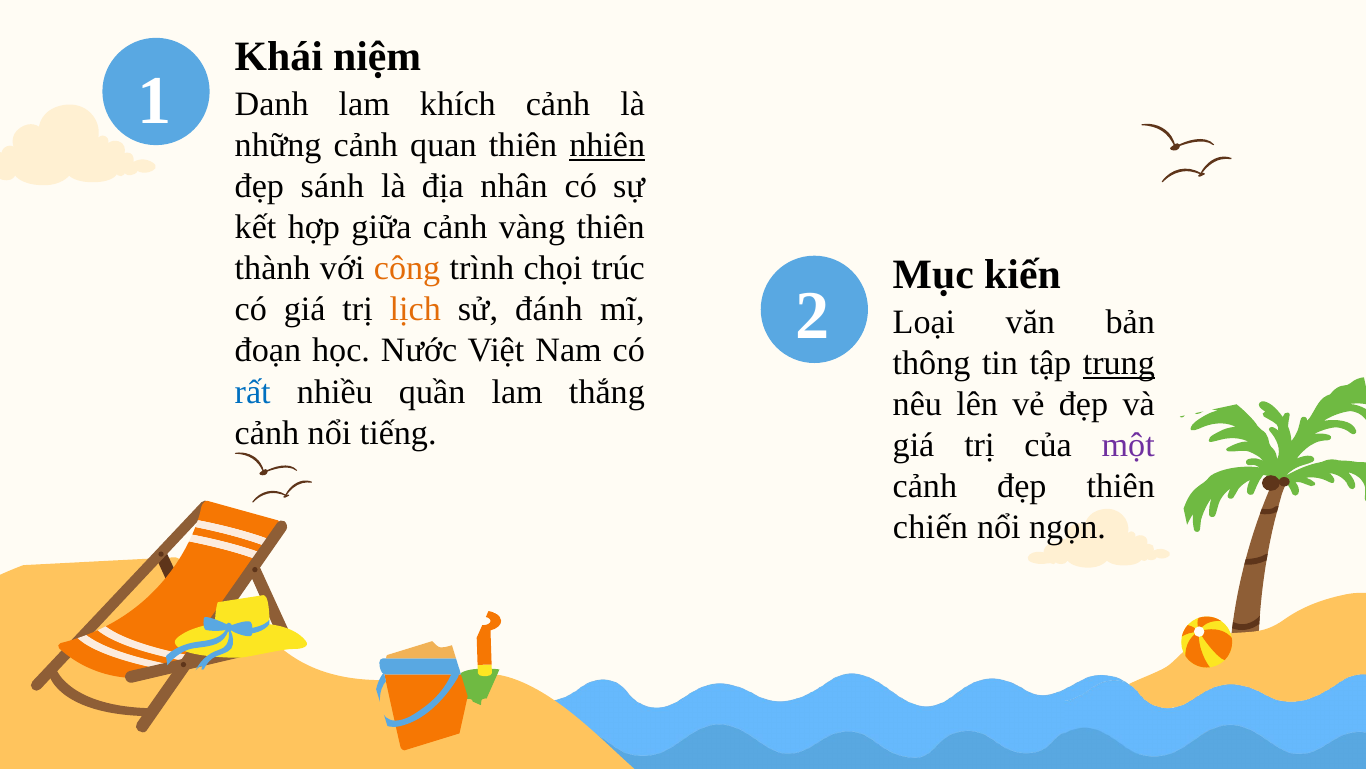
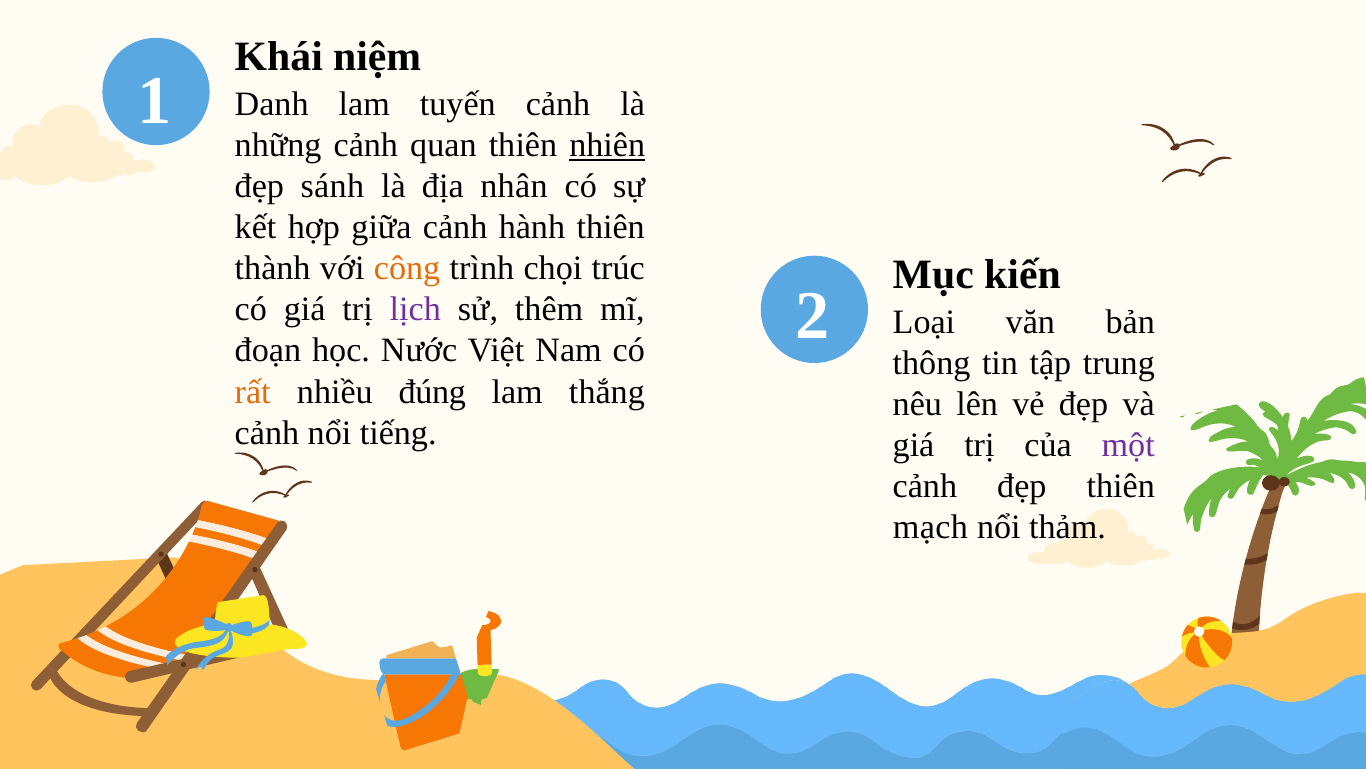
khích: khích -> tuyến (458, 105)
vàng: vàng -> hành (532, 227)
lịch colour: orange -> purple (415, 309)
đánh: đánh -> thêm (549, 309)
trung underline: present -> none (1119, 363)
rất colour: blue -> orange (253, 391)
quần: quần -> đúng (432, 391)
chiến: chiến -> mạch (930, 527)
ngọn: ngọn -> thảm (1068, 527)
